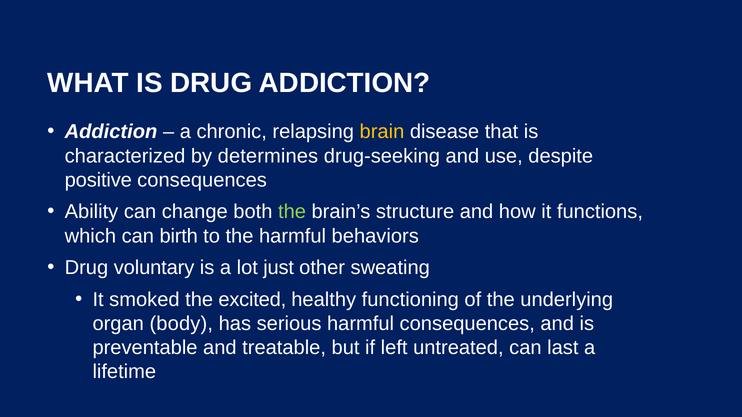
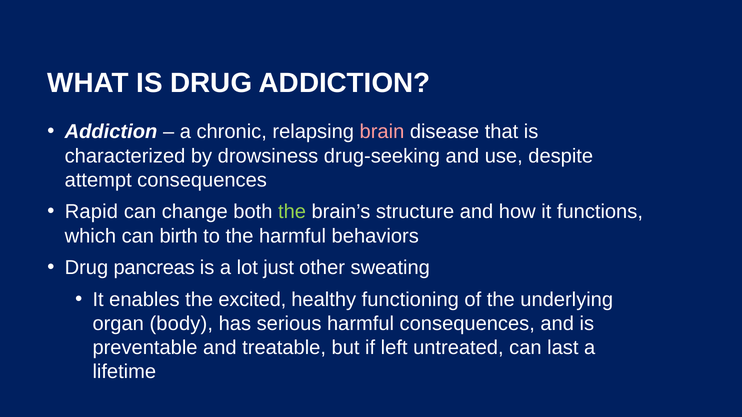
brain colour: yellow -> pink (382, 132)
determines: determines -> drowsiness (268, 156)
positive: positive -> attempt (98, 180)
Ability: Ability -> Rapid (91, 212)
voluntary: voluntary -> pancreas (154, 268)
smoked: smoked -> enables (144, 300)
